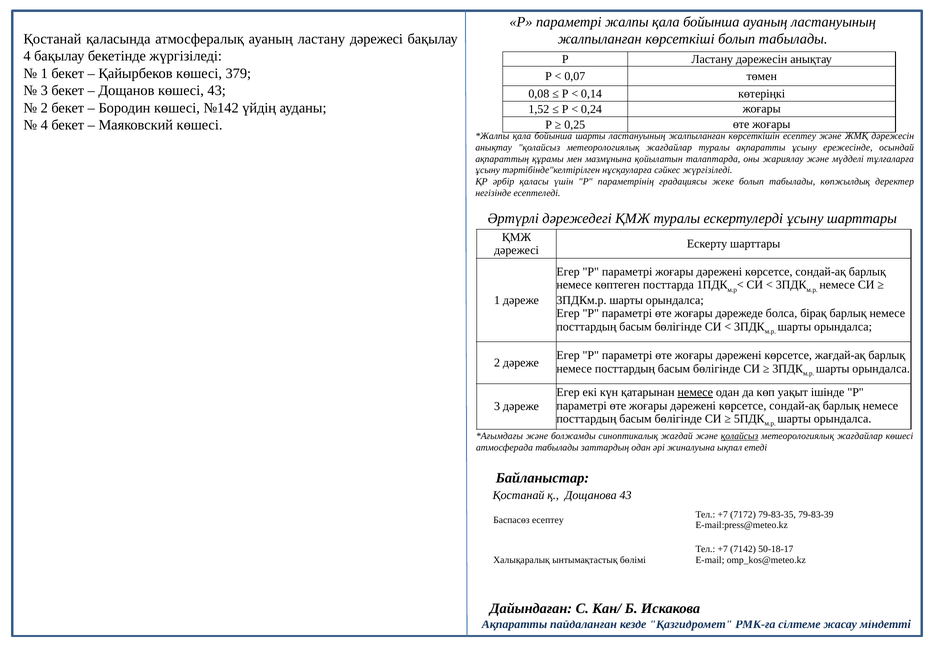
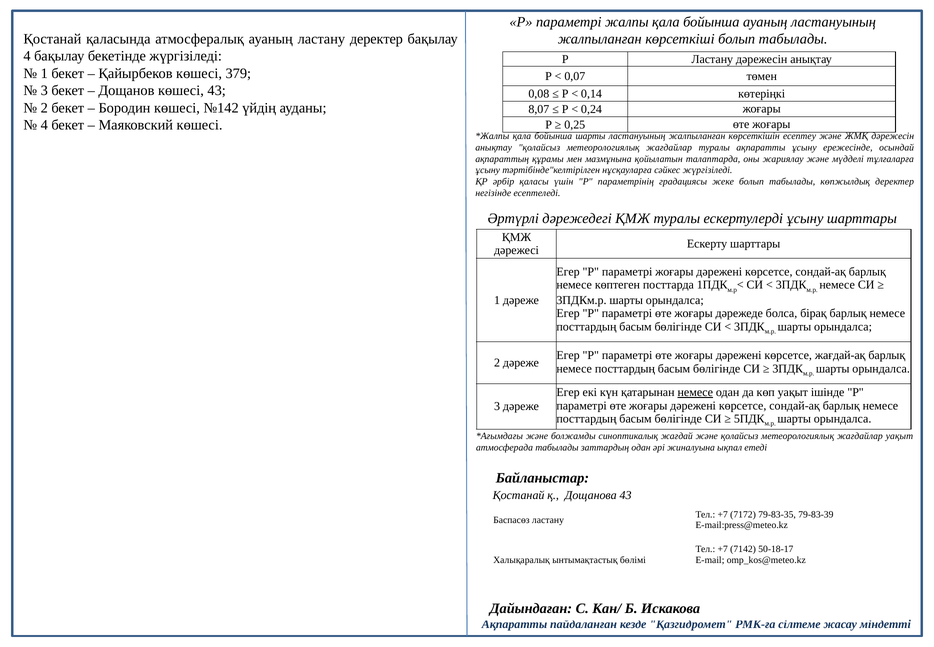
ластану дәрежесі: дәрежесі -> деректер (376, 39)
1,52: 1,52 -> 8,07 (539, 109)
қолайсыз underline: present -> none (740, 436)
жағдайлар көшесі: көшесі -> уақыт (899, 436)
Баспасөз есептеу: есептеу -> ластану (548, 520)
